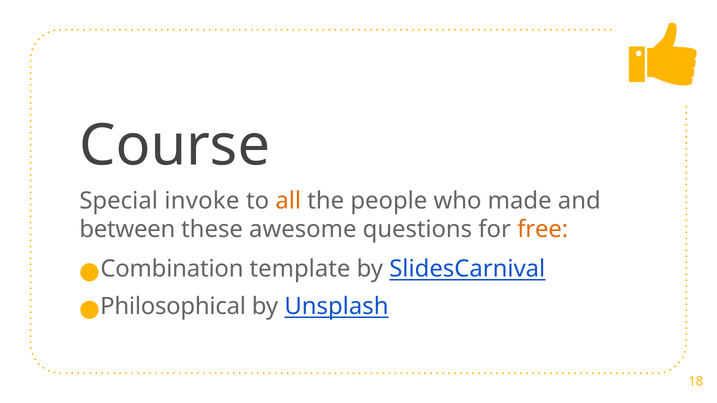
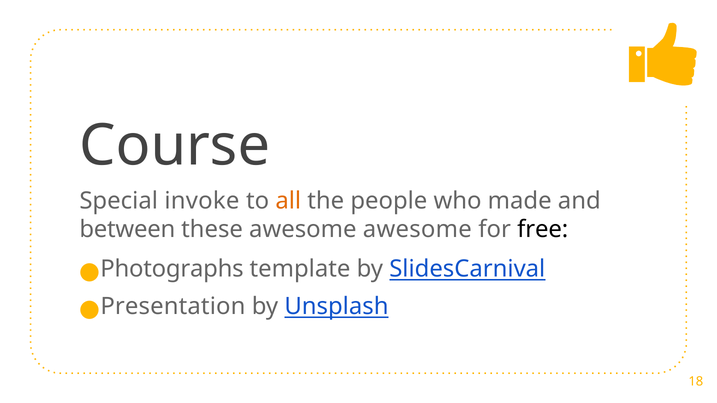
awesome questions: questions -> awesome (417, 230)
free colour: orange -> black (543, 230)
Combination: Combination -> Photographs (172, 269)
Philosophical: Philosophical -> Presentation (173, 307)
